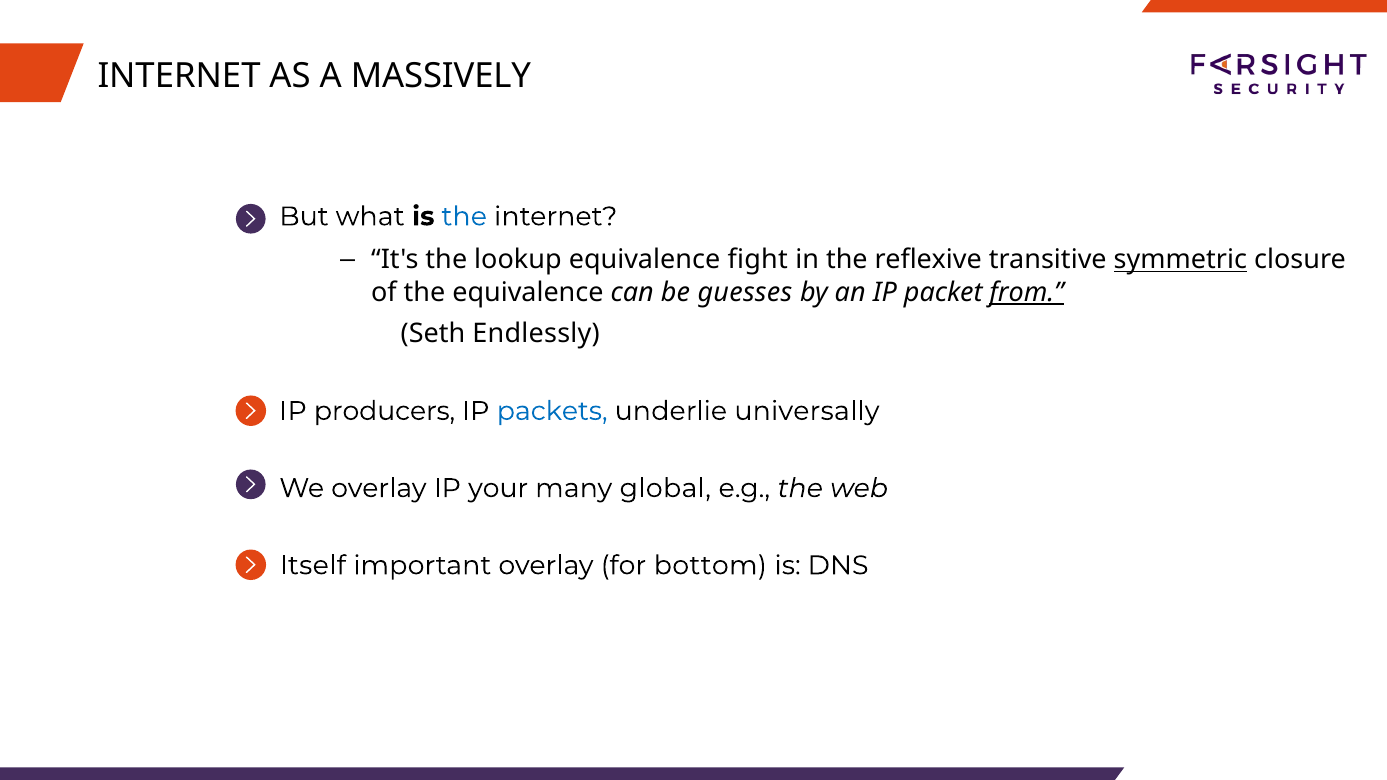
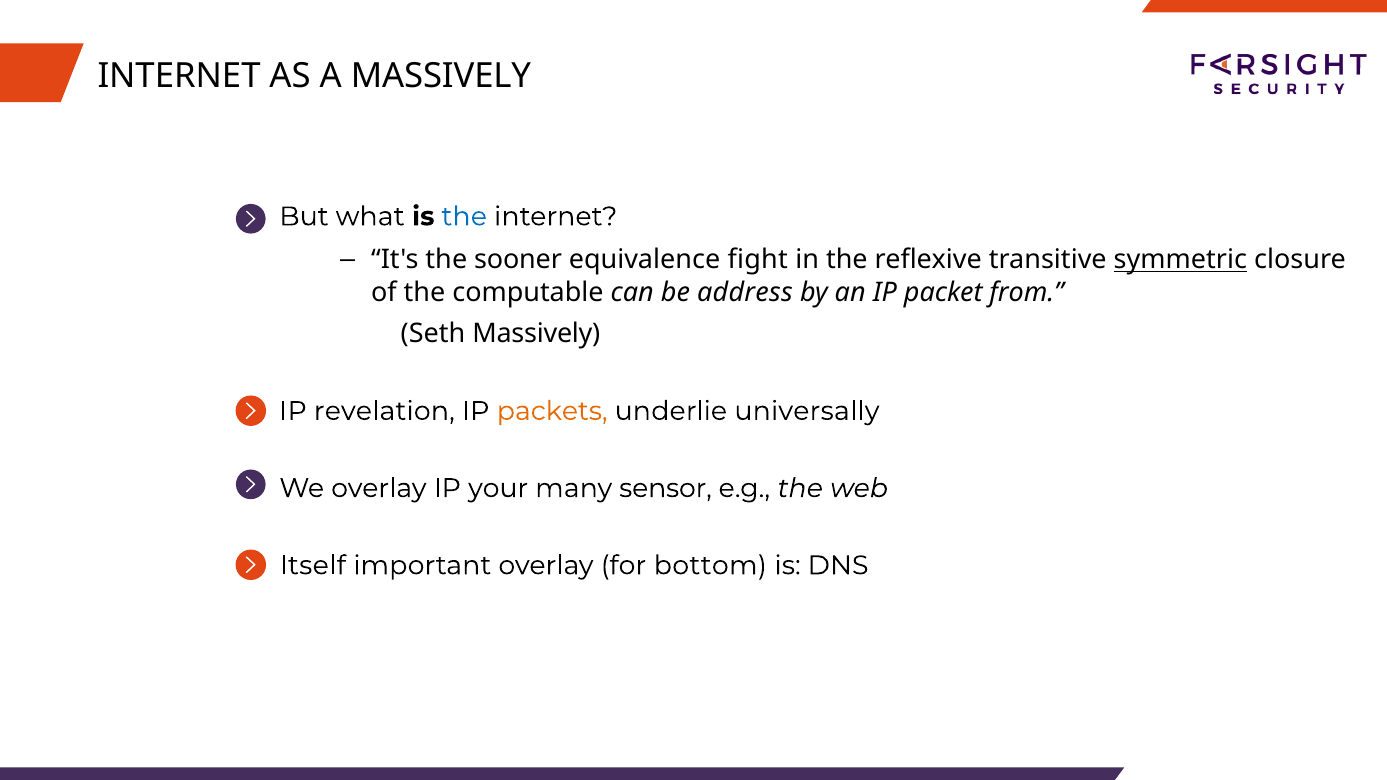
lookup: lookup -> sooner (518, 260)
the equivalence: equivalence -> computable (528, 292)
guesses: guesses -> address (745, 292)
from underline: present -> none (1027, 292)
Seth Endlessly: Endlessly -> Massively (536, 334)
producers: producers -> revelation (384, 411)
packets colour: blue -> orange (552, 411)
global: global -> sensor (666, 488)
